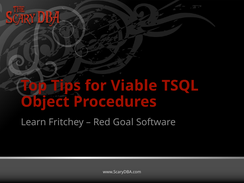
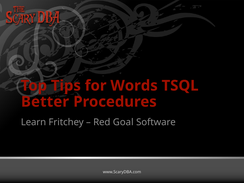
Viable: Viable -> Words (134, 86)
Object: Object -> Better (45, 102)
